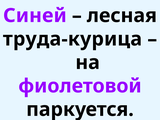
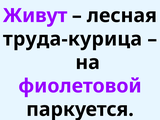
Синей: Синей -> Живут (35, 16)
